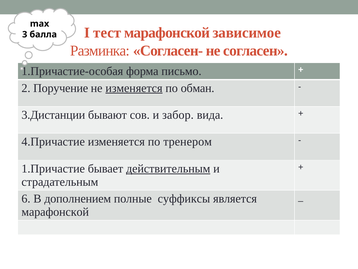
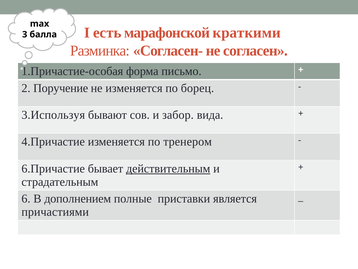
тест: тест -> есть (107, 33)
зависимое: зависимое -> краткими (247, 33)
изменяется underline: present -> none (134, 88)
обман: обман -> борец (197, 88)
3.Дистанции: 3.Дистанции -> 3.Используя (53, 115)
1.Причастие: 1.Причастие -> 6.Причастие (53, 168)
суффиксы: суффиксы -> приставки (184, 198)
марафонской: марафонской -> причастиями (55, 212)
